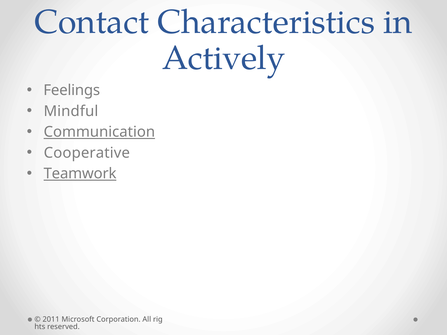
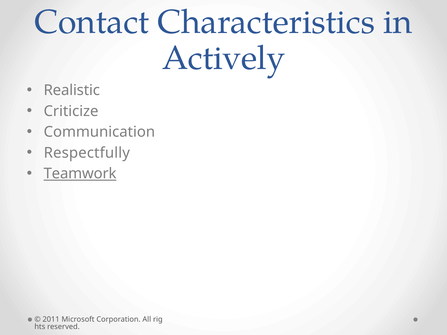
Feelings: Feelings -> Realistic (72, 90)
Mindful: Mindful -> Criticize (71, 111)
Communication underline: present -> none (99, 132)
Cooperative: Cooperative -> Respectfully (87, 153)
